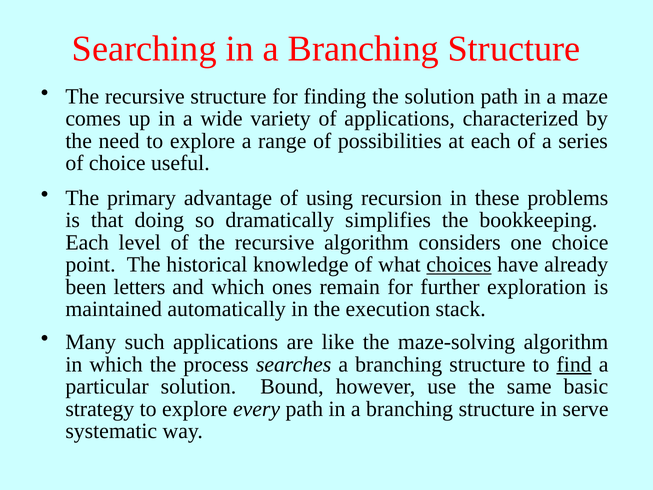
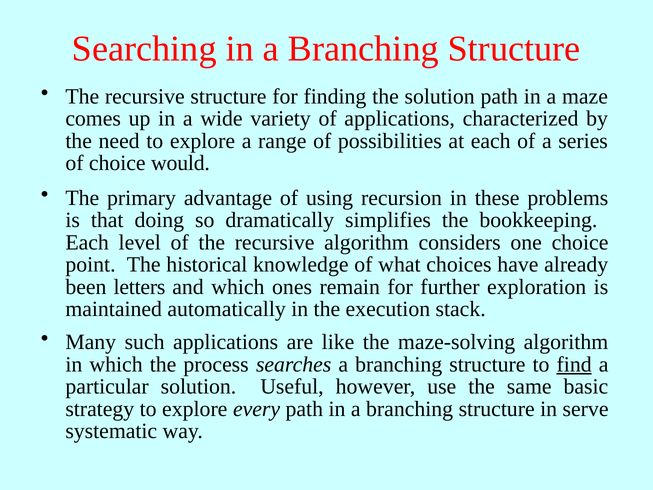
useful: useful -> would (181, 163)
choices underline: present -> none (459, 265)
Bound: Bound -> Useful (292, 386)
